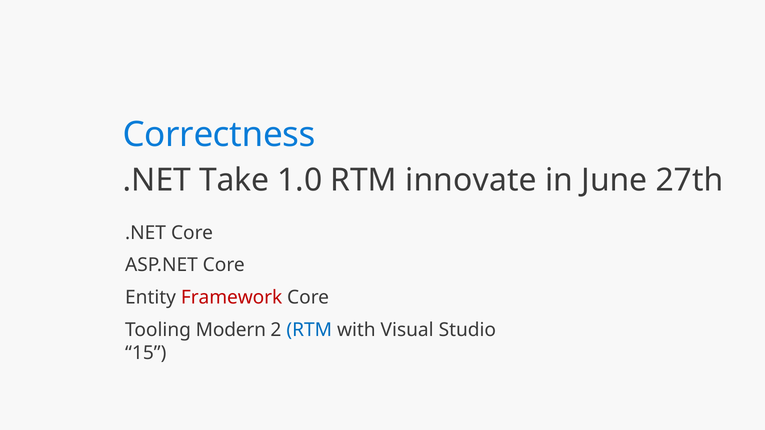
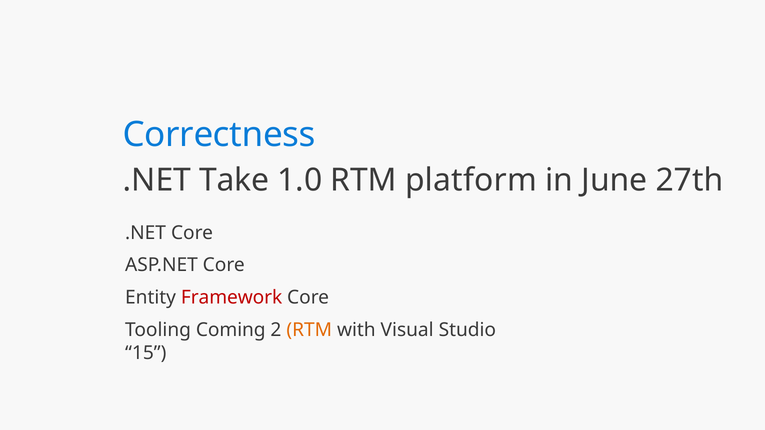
innovate: innovate -> platform (471, 181)
Modern: Modern -> Coming (231, 330)
RTM colour: blue -> orange (309, 330)
